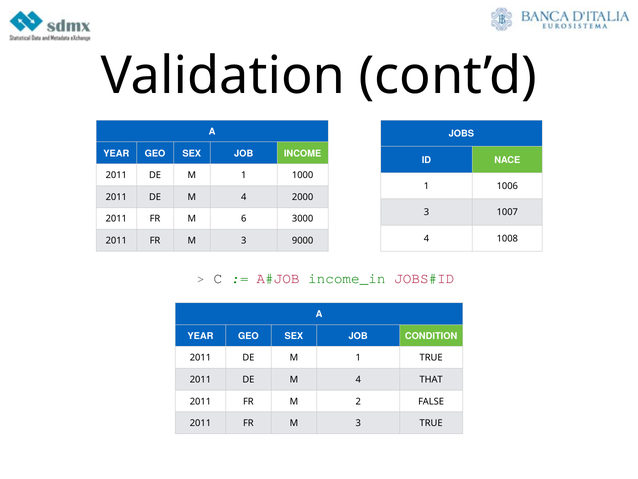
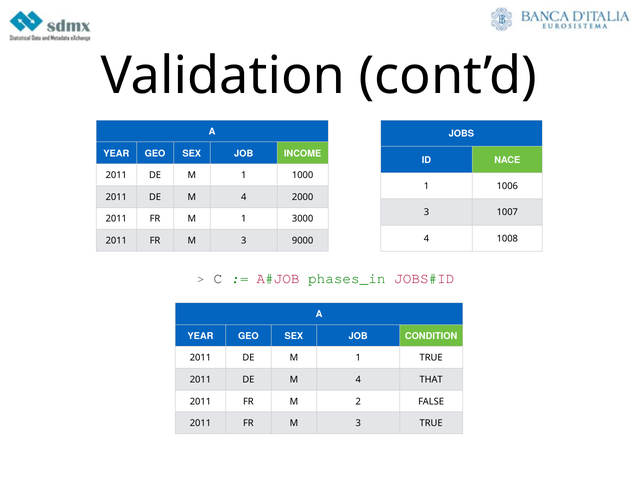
FR M 6: 6 -> 1 (244, 219)
income_in: income_in -> phases_in (347, 278)
